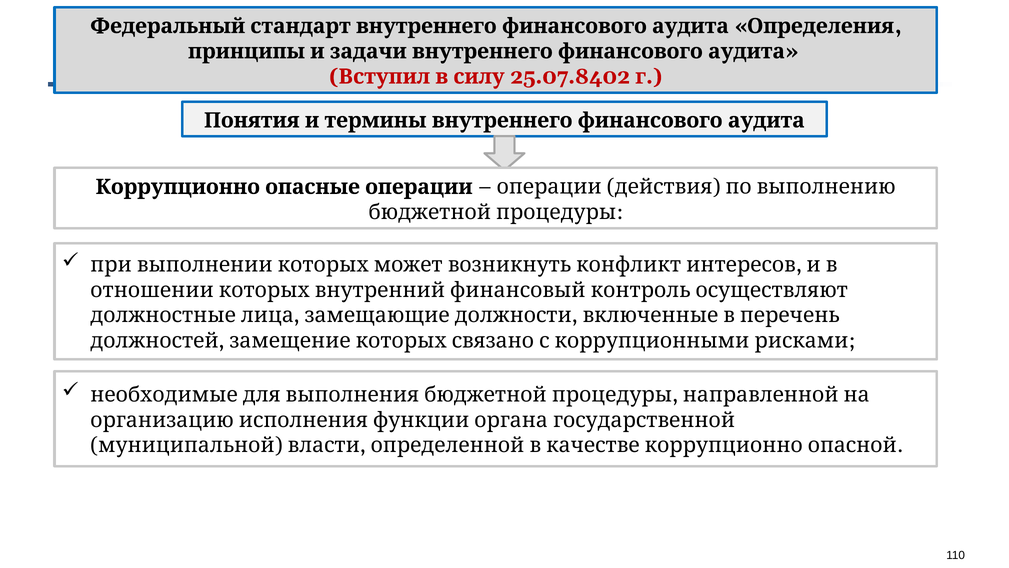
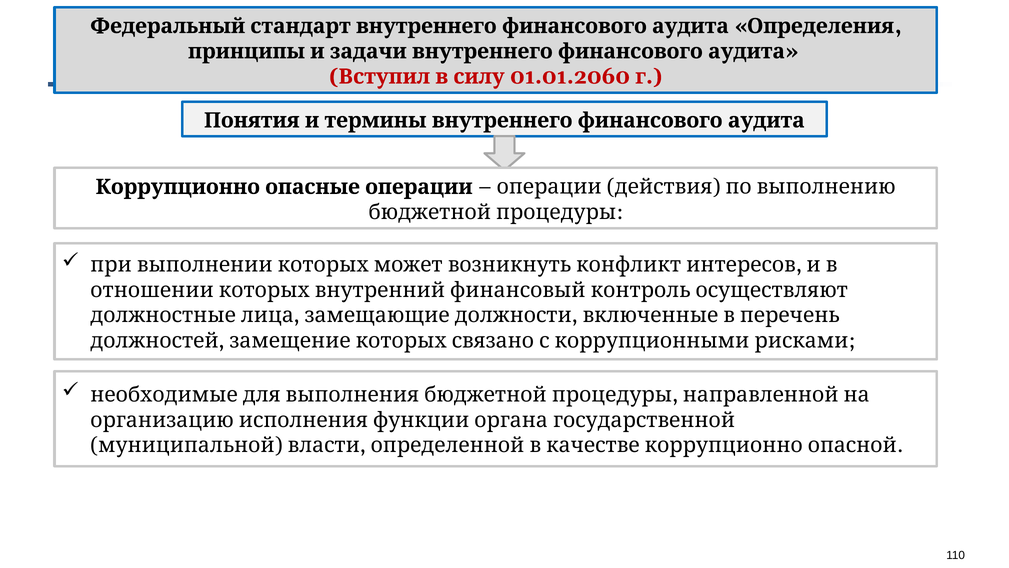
25.07.8402: 25.07.8402 -> 01.01.2060 (570, 77)
